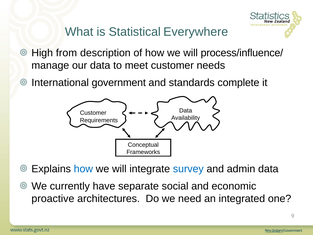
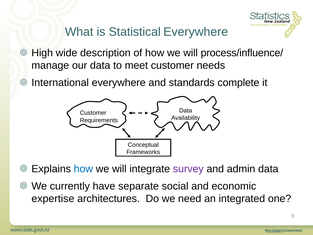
from: from -> wide (67, 53)
International government: government -> everywhere (119, 83)
survey colour: blue -> purple (188, 169)
proactive: proactive -> expertise (53, 198)
